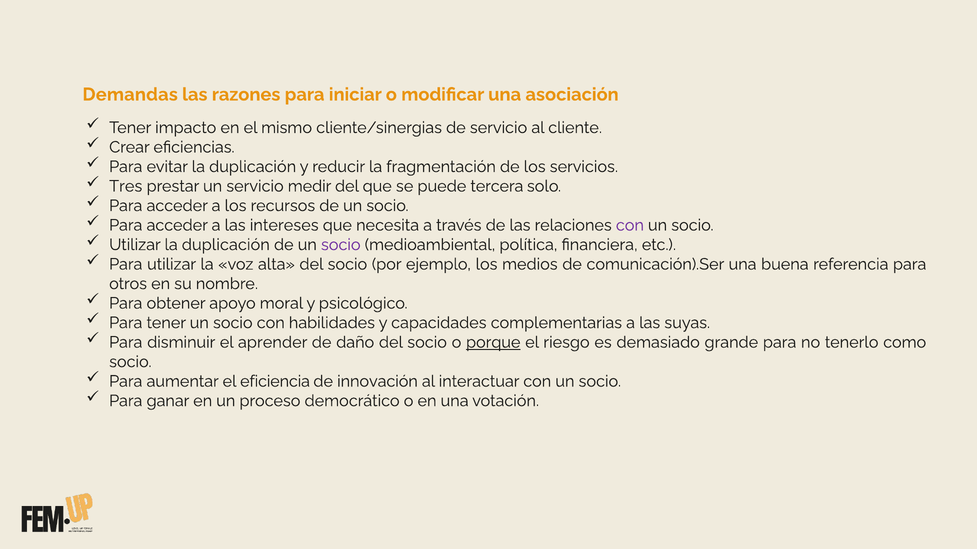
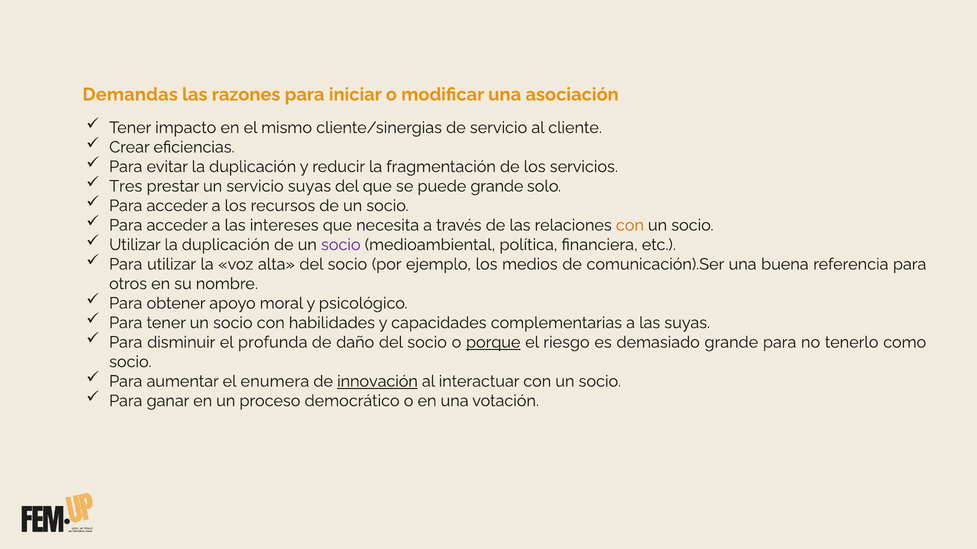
servicio medir: medir -> suyas (309, 186)
puede tercera: tercera -> grande (497, 186)
con colour: purple -> orange (630, 225)
aprender: aprender -> profunda (273, 343)
eficiencia: eficiencia -> enumera (275, 382)
innovación underline: none -> present (377, 382)
